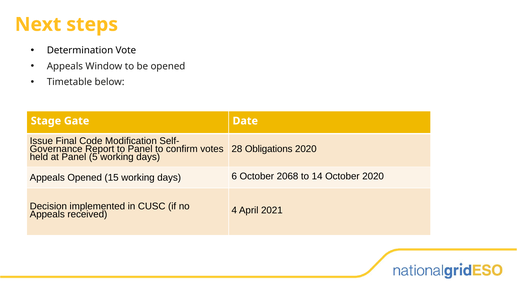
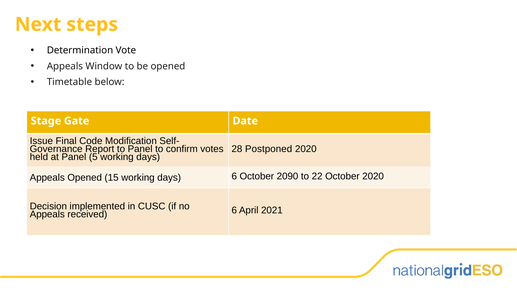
Obligations: Obligations -> Postponed (269, 149)
2068: 2068 -> 2090 (288, 176)
14: 14 -> 22 (317, 176)
received 4: 4 -> 6 (234, 210)
